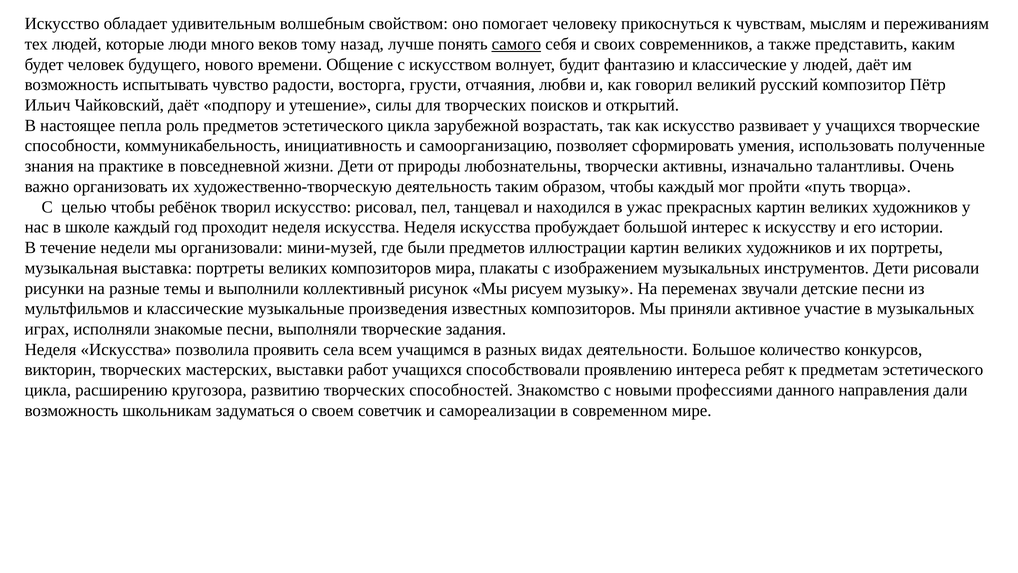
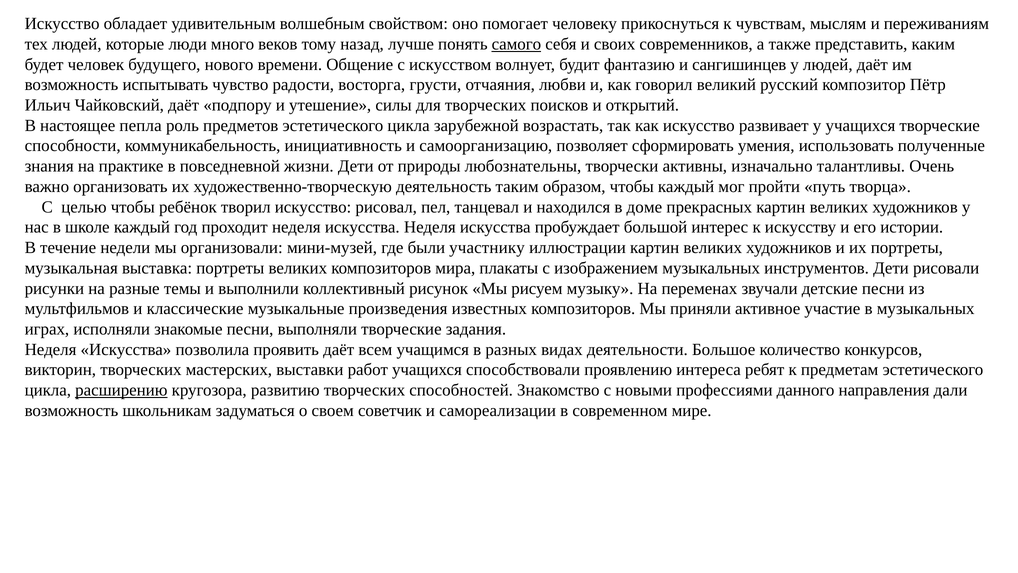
фантазию и классические: классические -> сангишинцев (739, 64)
ужас: ужас -> доме (644, 207)
были предметов: предметов -> участнику (487, 248)
проявить села: села -> даёт (339, 349)
расширению underline: none -> present (121, 390)
